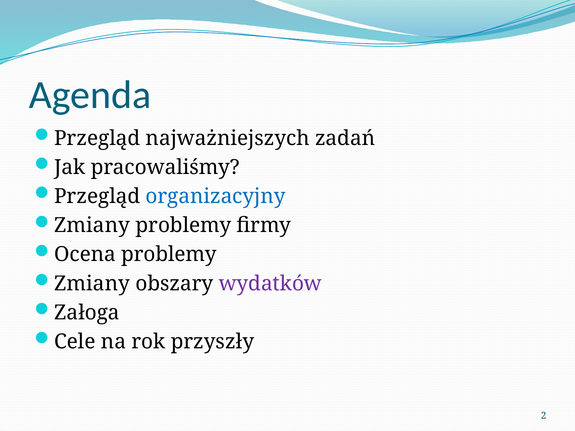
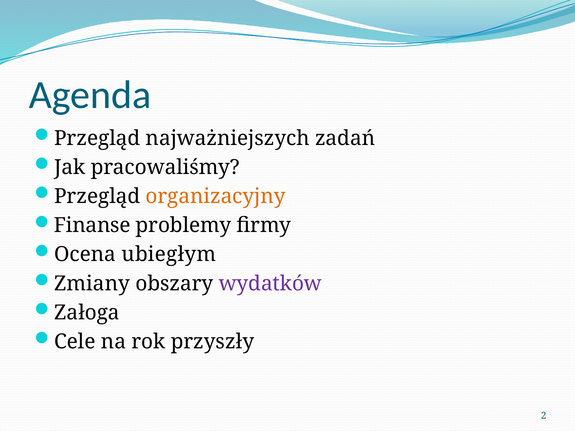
organizacyjny colour: blue -> orange (216, 197)
Zmiany: Zmiany -> Finanse (92, 226)
Ocena problemy: problemy -> ubiegłym (169, 255)
